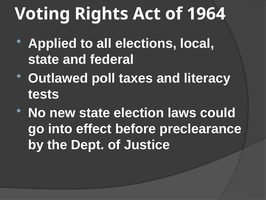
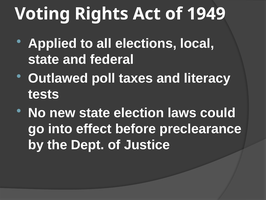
1964: 1964 -> 1949 (206, 14)
